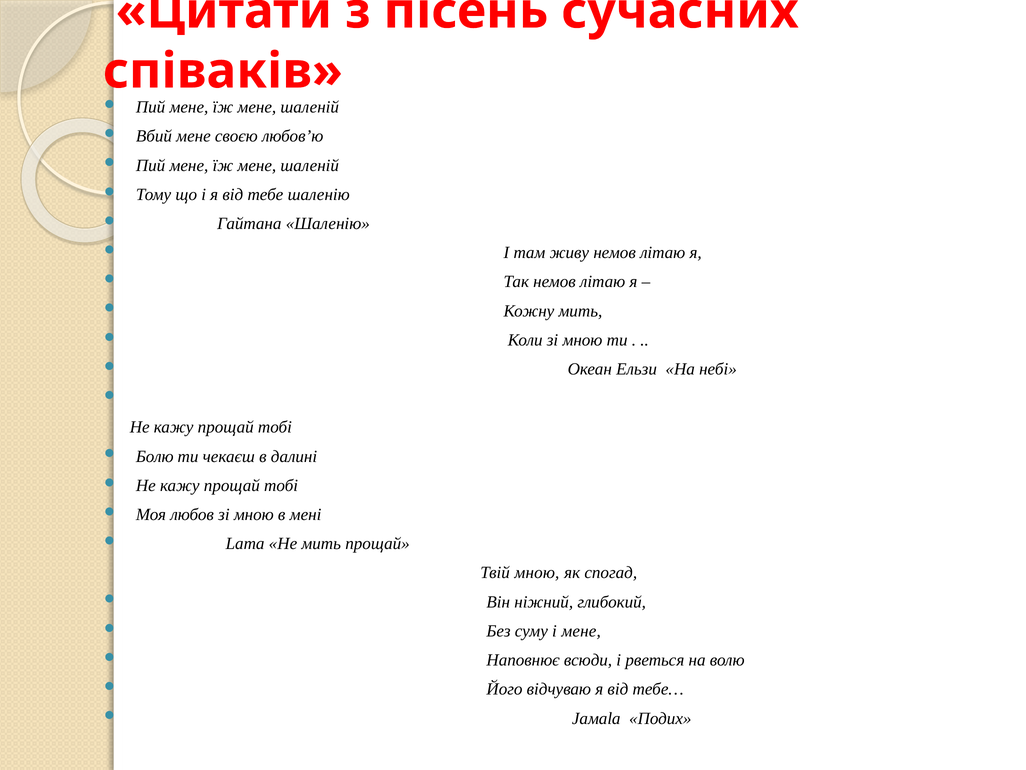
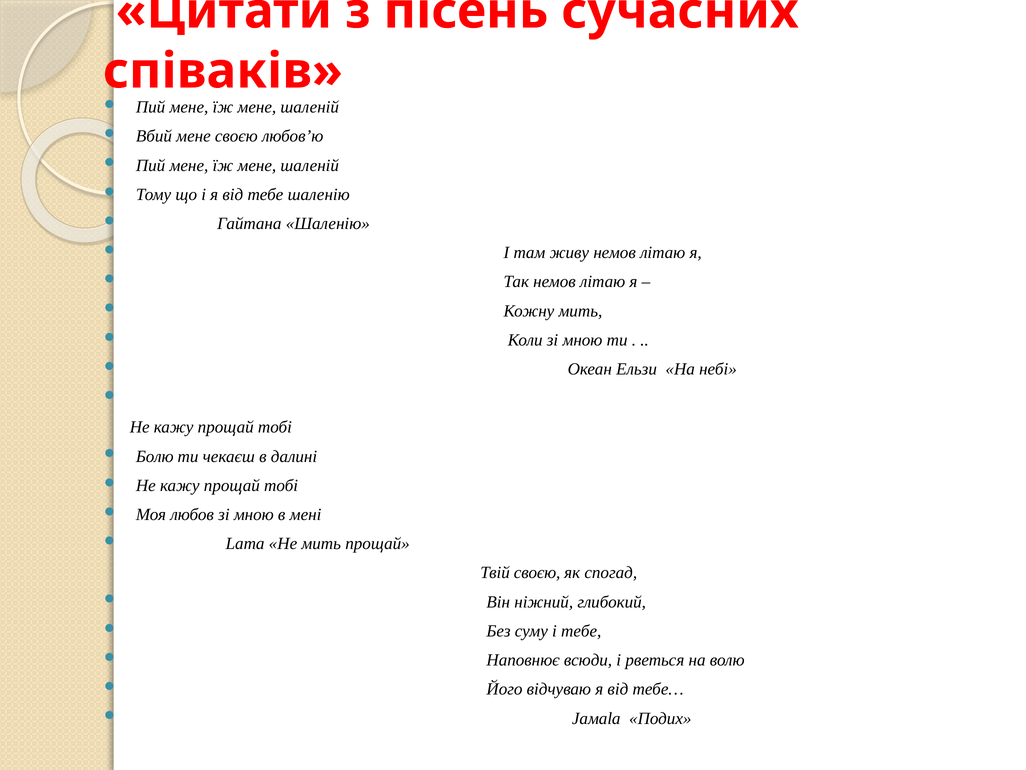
Твій мною: мною -> своєю (537, 572)
і мене: мене -> тебе (581, 631)
